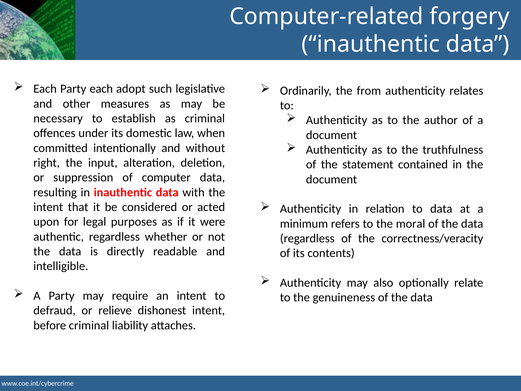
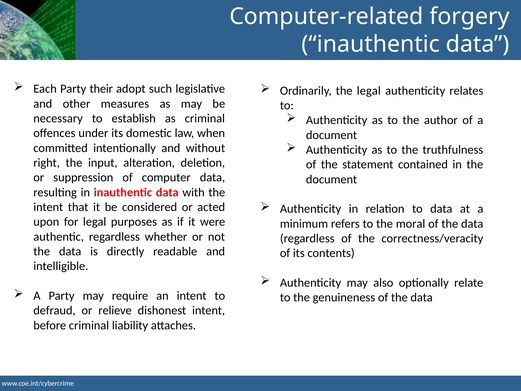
Party each: each -> their (101, 89)
the from: from -> legal (369, 91)
